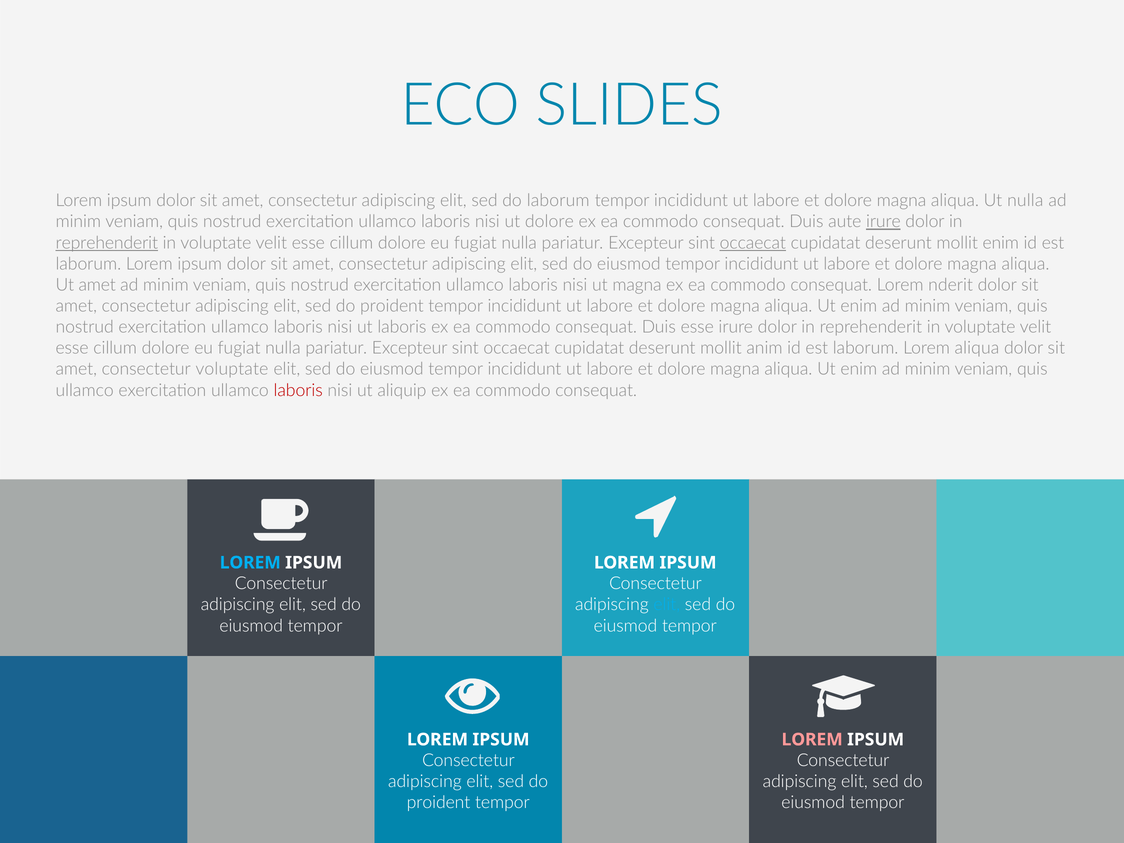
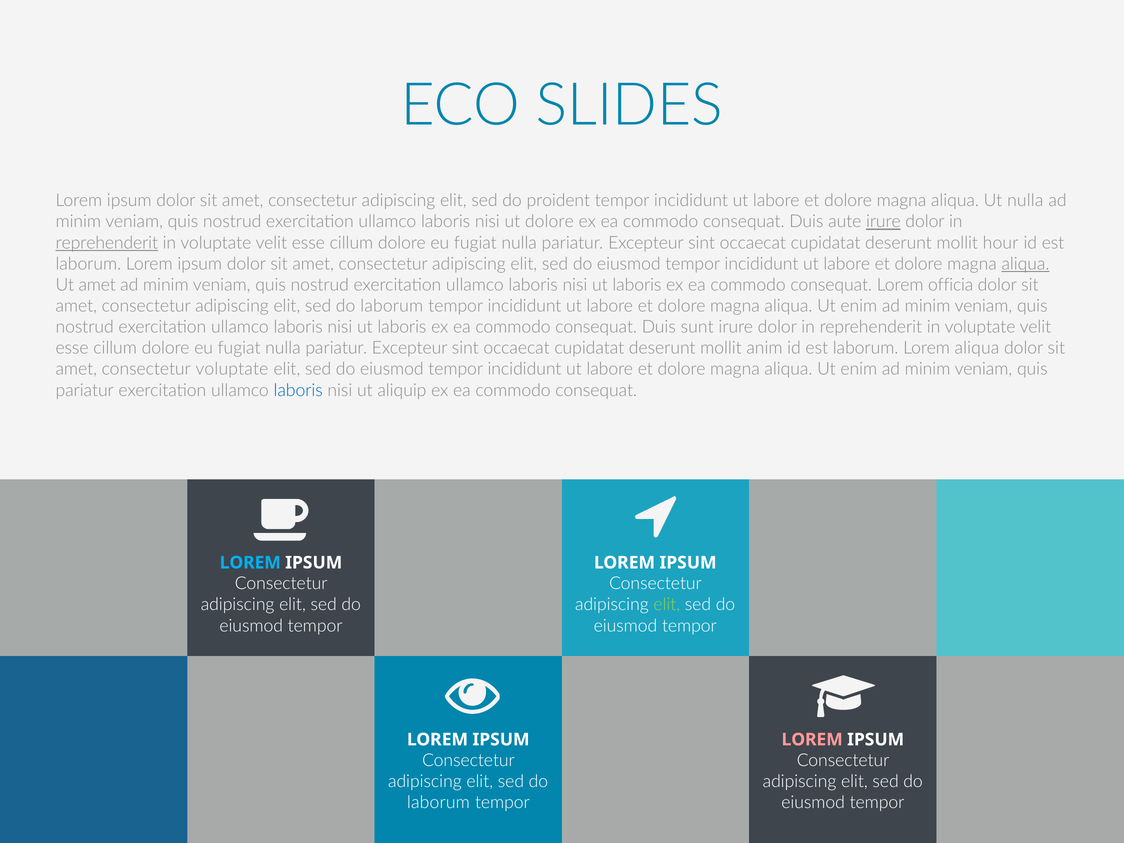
do laborum: laborum -> proident (558, 201)
occaecat underline: present -> none (753, 243)
mollit enim: enim -> hour (1001, 243)
aliqua underline: none -> present (1026, 264)
magna: magna -> laboris (637, 285)
nderit: nderit -> officia (951, 285)
proident: proident -> laborum (392, 306)
Duis esse: esse -> sunt (697, 327)
ullamco: ullamco -> pariatur (85, 390)
laboris colour: red -> blue (298, 390)
elit colour: light blue -> light green (667, 605)
proident: proident -> laborum (438, 803)
